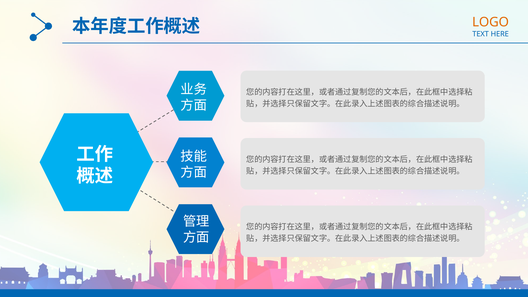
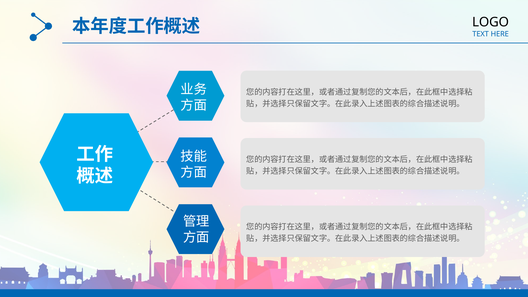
LOGO colour: orange -> black (491, 22)
